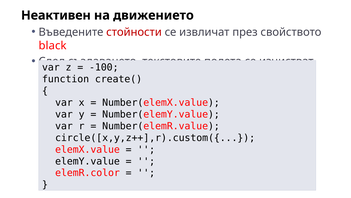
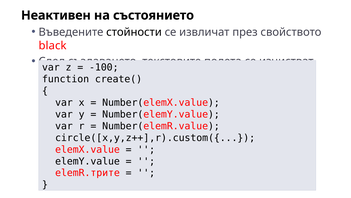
движението: движението -> състоянието (154, 15)
стойности colour: red -> black (134, 32)
elemR.color: elemR.color -> elemR.трите (87, 173)
